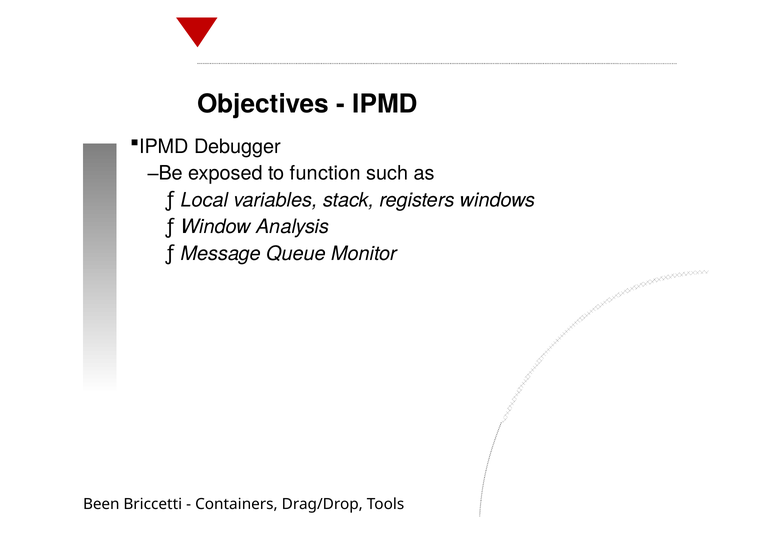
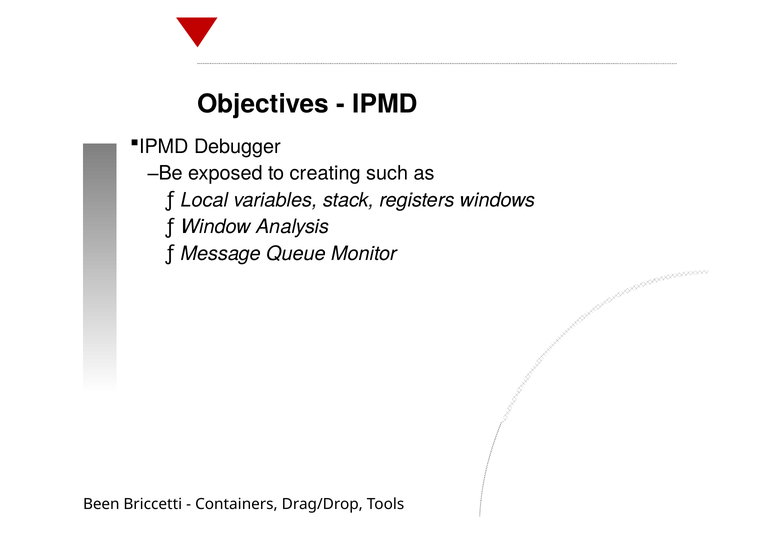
function: function -> creating (325, 173)
